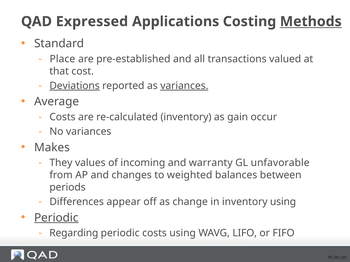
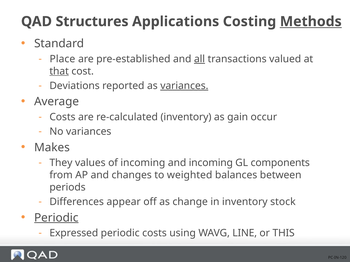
Expressed: Expressed -> Structures (92, 22)
all underline: none -> present (200, 59)
that underline: none -> present (59, 71)
Deviations underline: present -> none (75, 86)
and warranty: warranty -> incoming (211, 163)
unfavorable: unfavorable -> components (280, 163)
inventory using: using -> stock (283, 202)
Regarding: Regarding -> Expressed (74, 233)
LIFO: LIFO -> LINE (245, 233)
FIFO: FIFO -> THIS (284, 233)
